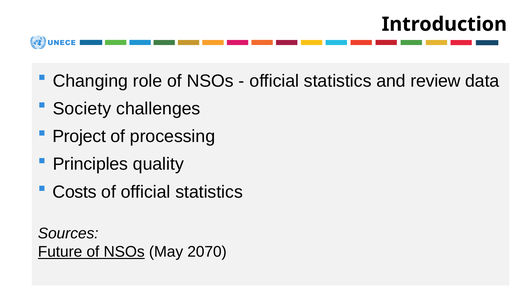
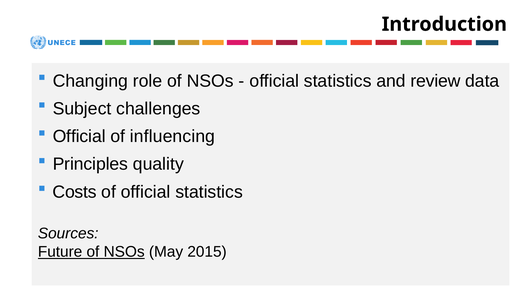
Society: Society -> Subject (82, 109)
Project: Project -> Official (79, 136)
processing: processing -> influencing (173, 136)
2070: 2070 -> 2015 (207, 252)
